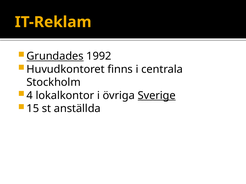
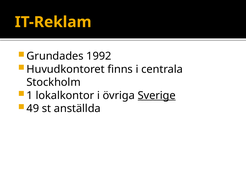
Grundades underline: present -> none (55, 56)
4: 4 -> 1 (30, 96)
15: 15 -> 49 (33, 109)
